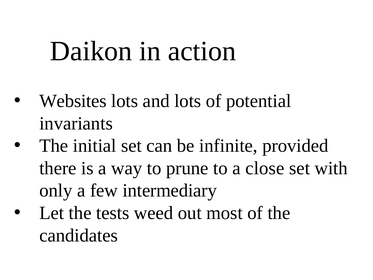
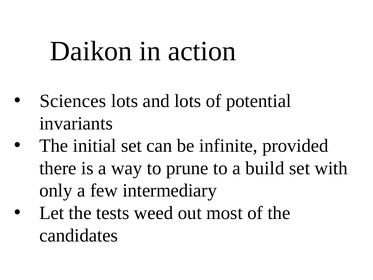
Websites: Websites -> Sciences (73, 101)
close: close -> build (265, 168)
